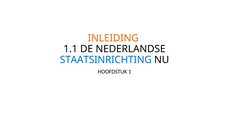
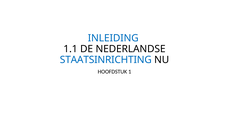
INLEIDING colour: orange -> blue (113, 38)
